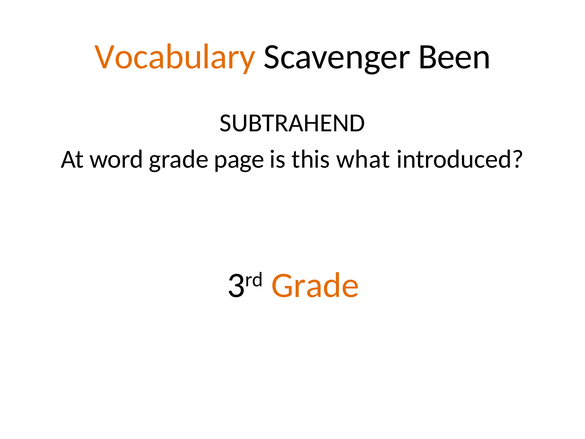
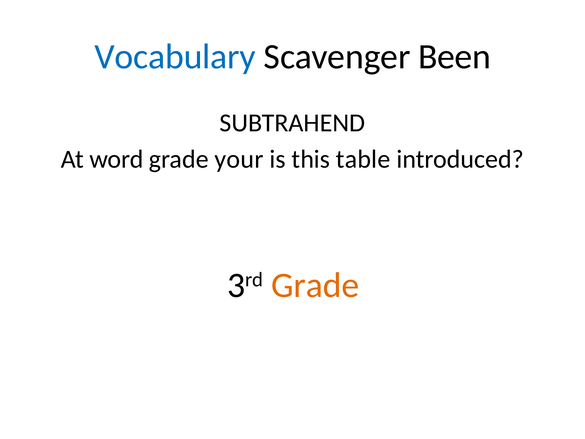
Vocabulary colour: orange -> blue (175, 57)
page: page -> your (239, 159)
what: what -> table (363, 159)
